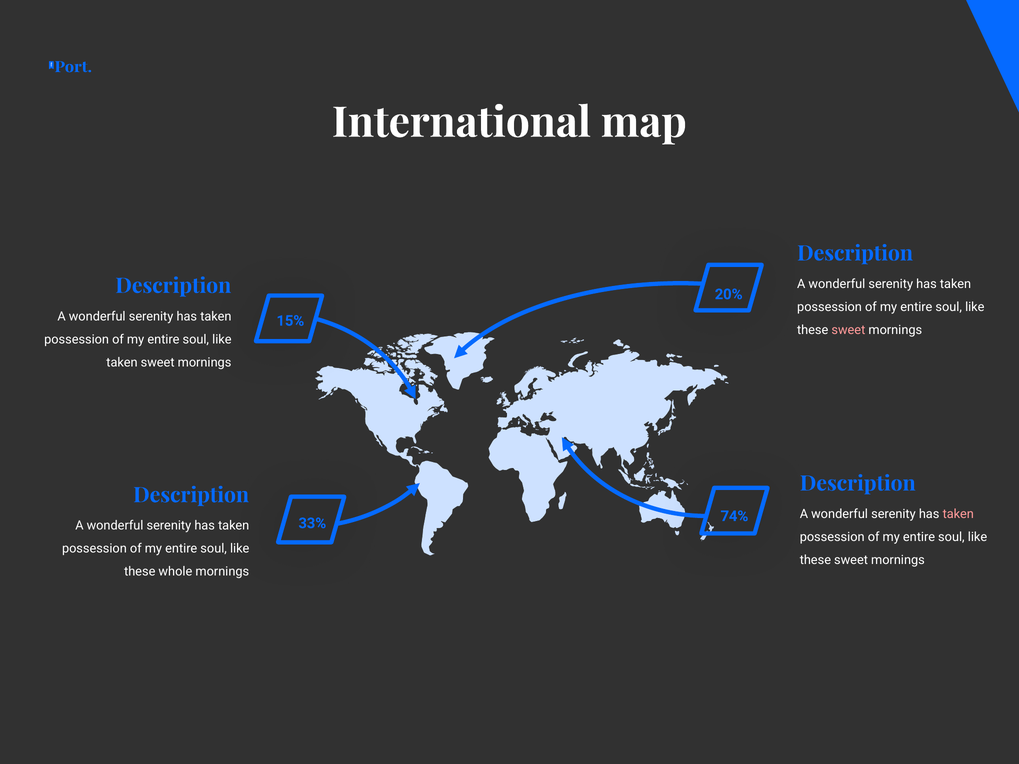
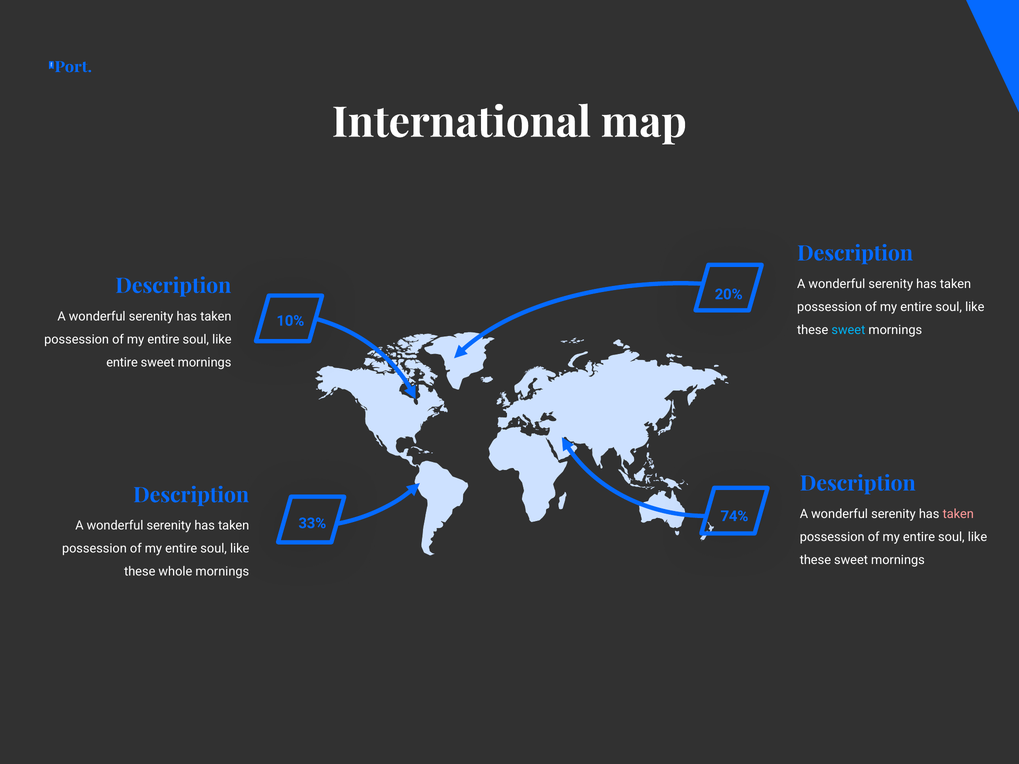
15%: 15% -> 10% (290, 321)
sweet colour: pink -> light blue (848, 330)
taken: taken -> entire (122, 362)
